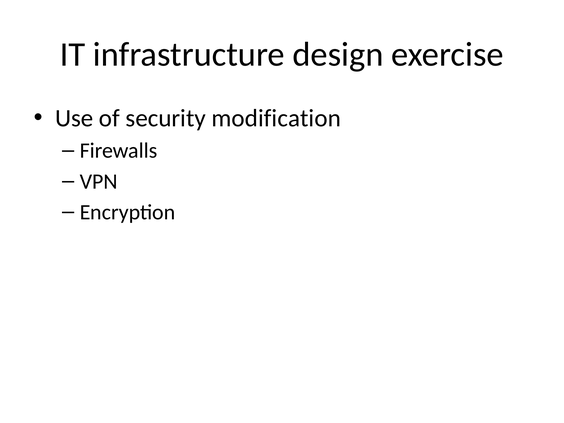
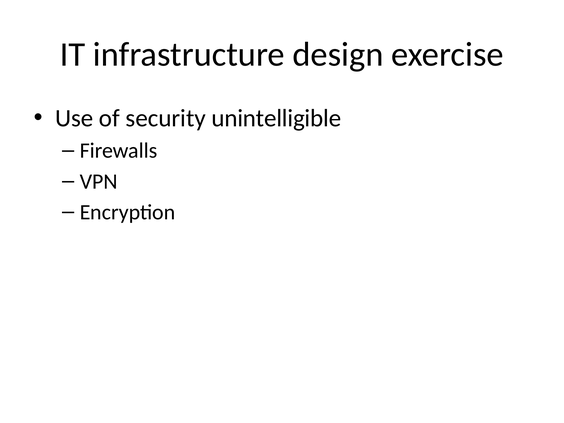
modification: modification -> unintelligible (276, 118)
